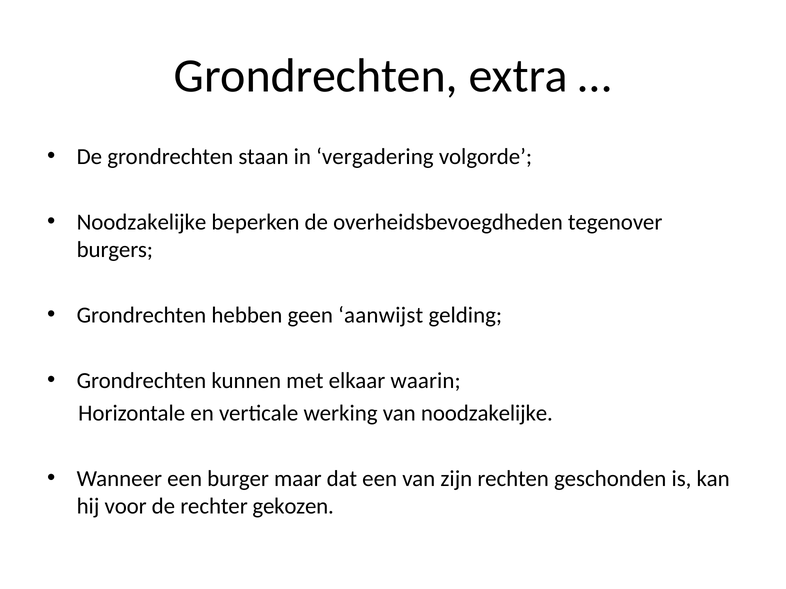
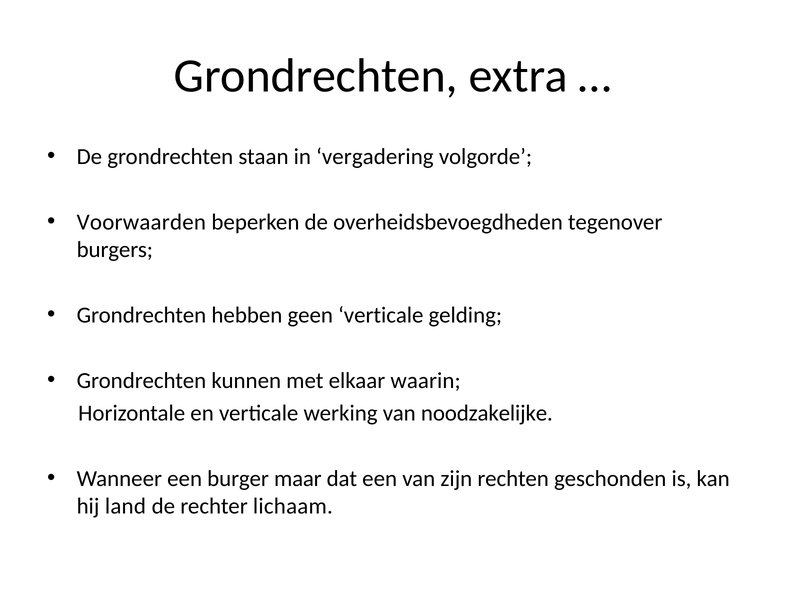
Noodzakelijke: Noodzakelijke -> Voorwaarden (141, 222)
geen aanwijst: aanwijst -> verticale (381, 315)
voor: voor -> land (125, 507)
gekozen: gekozen -> lichaam (293, 507)
